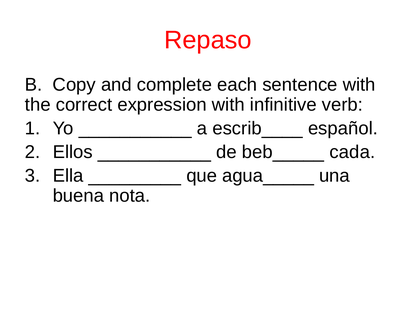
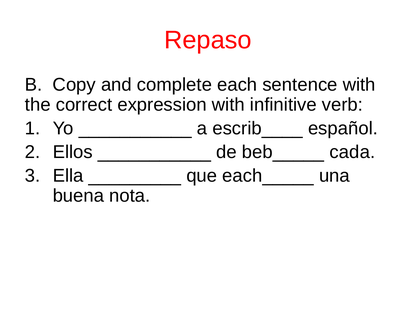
agua_____: agua_____ -> each_____ (268, 176)
